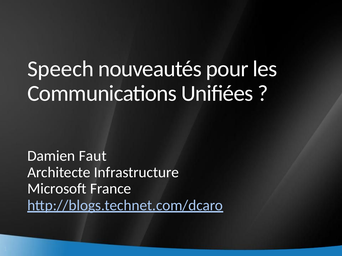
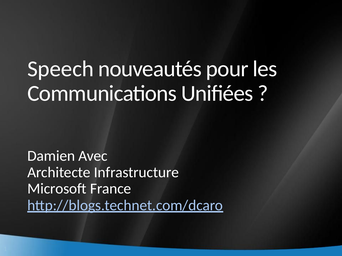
Faut: Faut -> Avec (93, 156)
